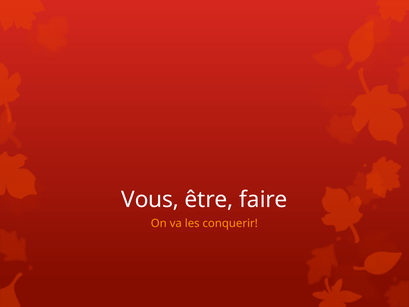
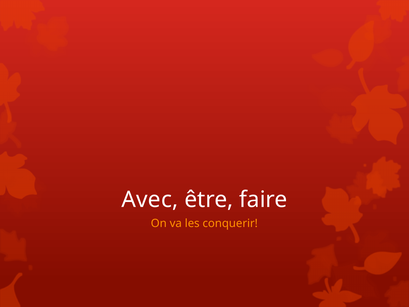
Vous: Vous -> Avec (150, 200)
